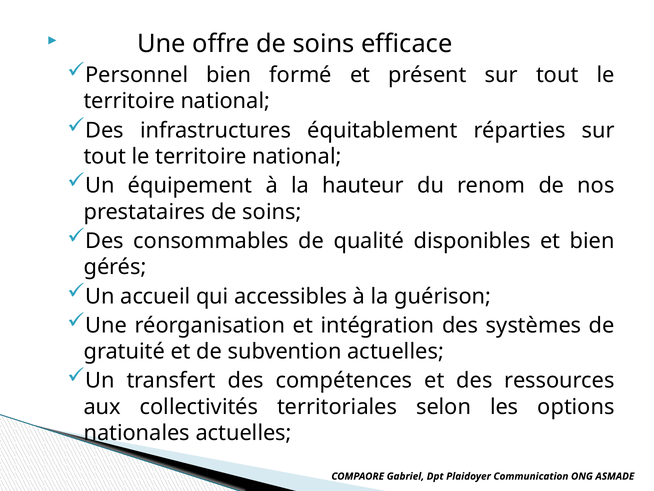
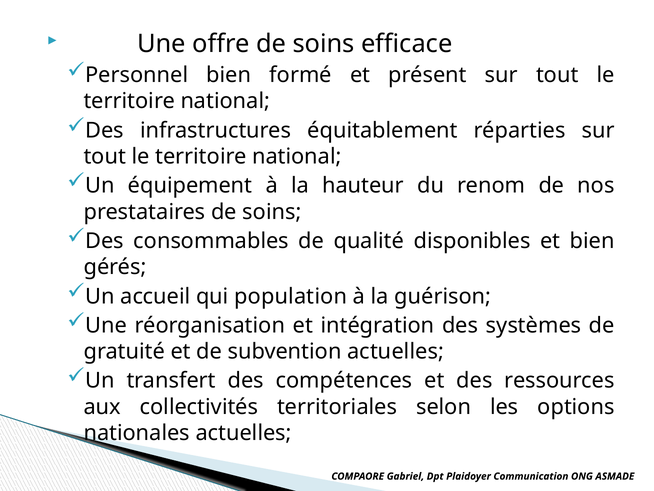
accessibles: accessibles -> population (291, 296)
